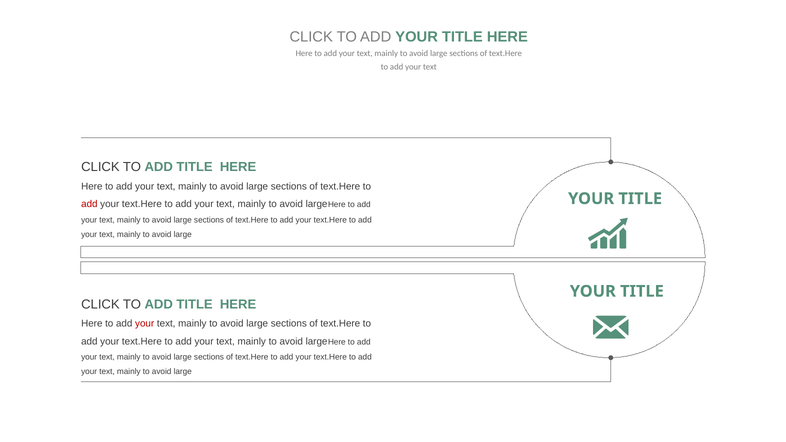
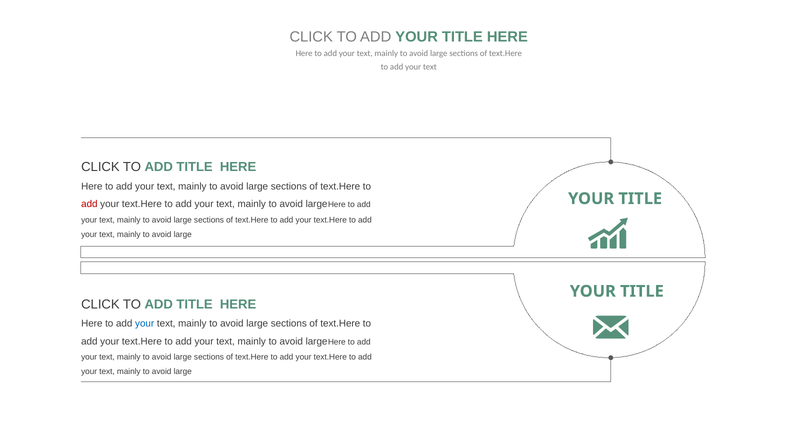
your colour: red -> blue (145, 324)
